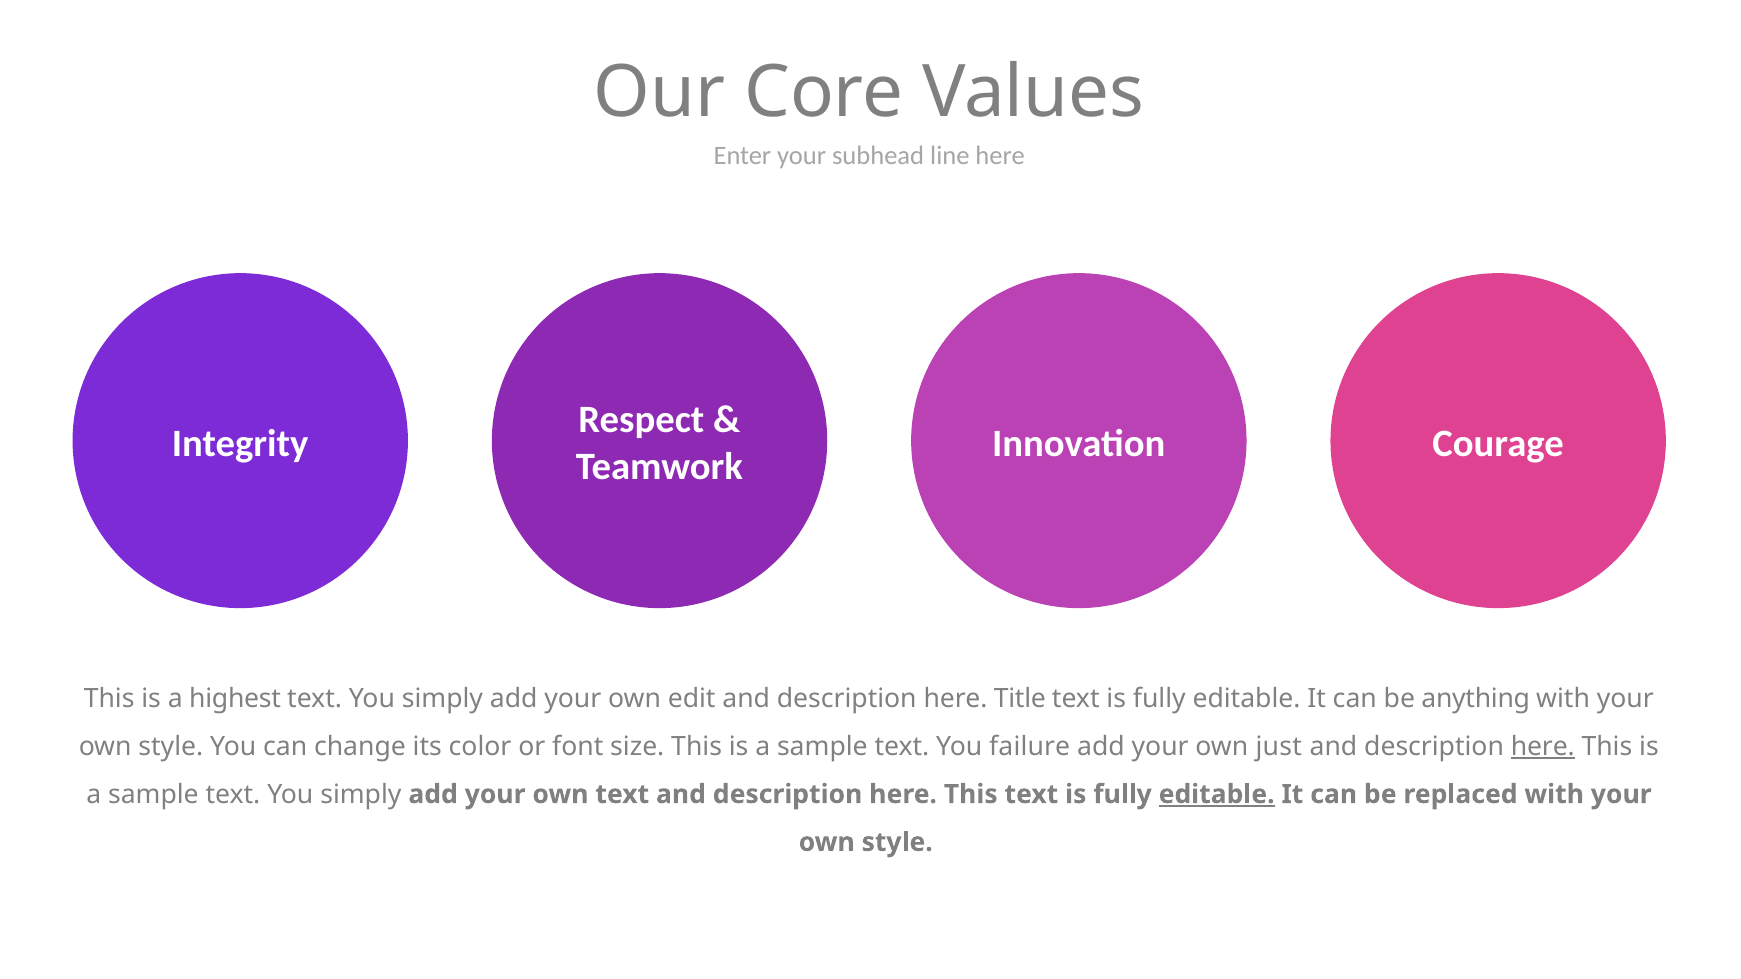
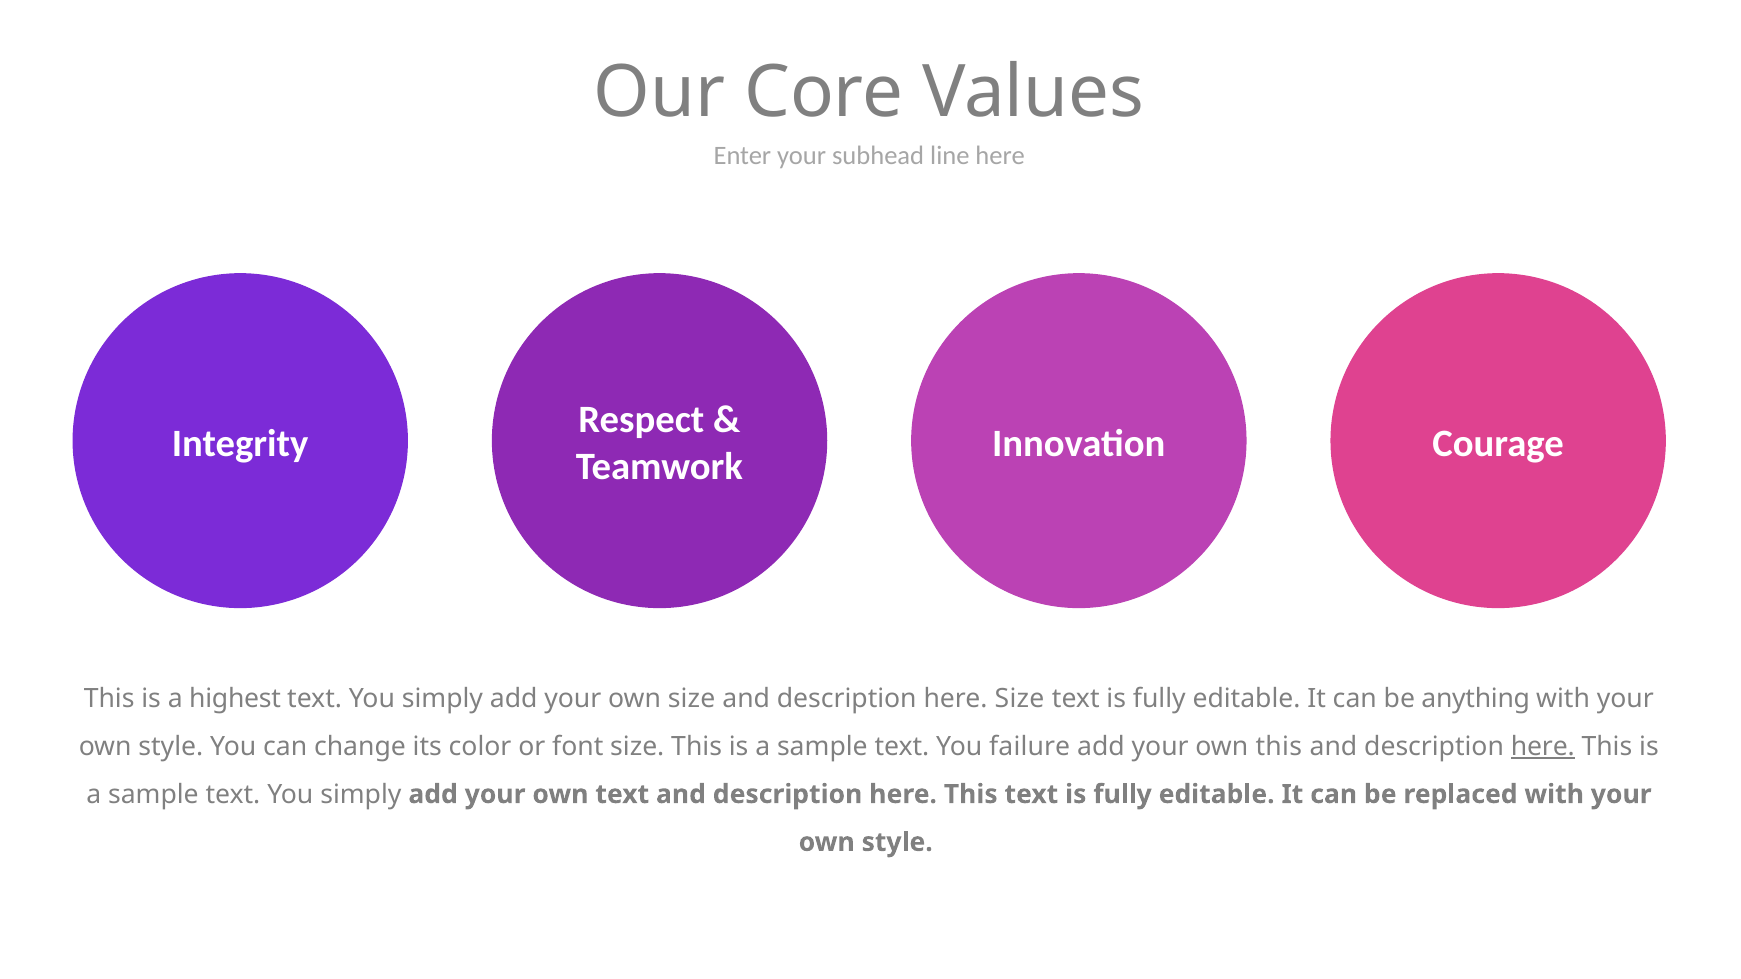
own edit: edit -> size (692, 699)
here Title: Title -> Size (1020, 699)
own just: just -> this (1279, 747)
editable underline: present -> none (1217, 795)
